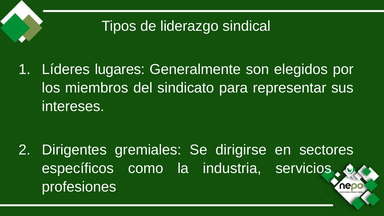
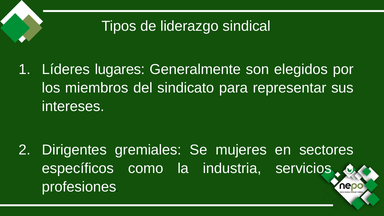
dirigirse: dirigirse -> mujeres (241, 150)
